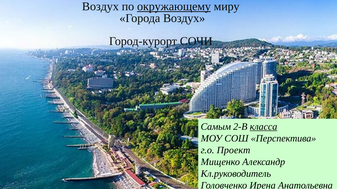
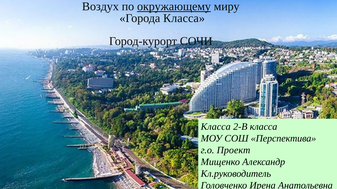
Города Воздух: Воздух -> Класса (184, 18)
Самым: Самым -> Класса (216, 127)
класса underline: present -> none (264, 127)
